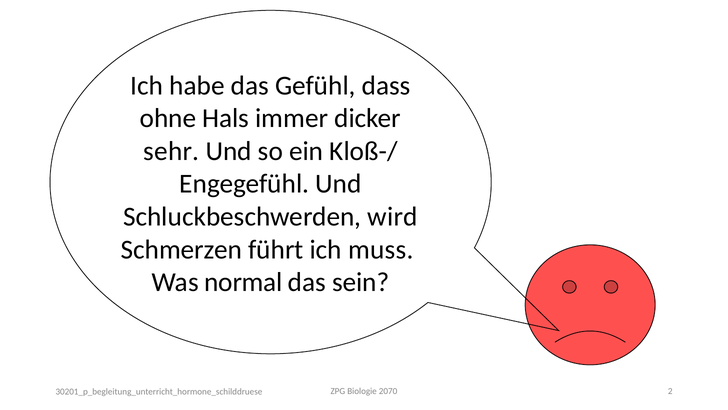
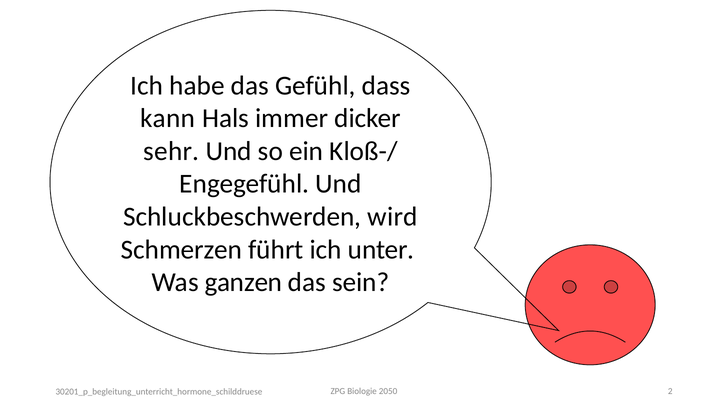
ohne: ohne -> kann (168, 118)
muss: muss -> unter (381, 249)
normal: normal -> ganzen (243, 282)
2070: 2070 -> 2050 (388, 391)
